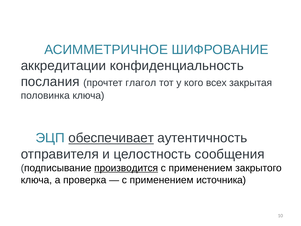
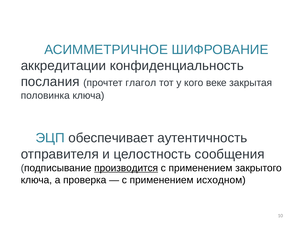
всех: всех -> веке (216, 83)
обеспечивает underline: present -> none (111, 138)
источника: источника -> исходном (221, 180)
